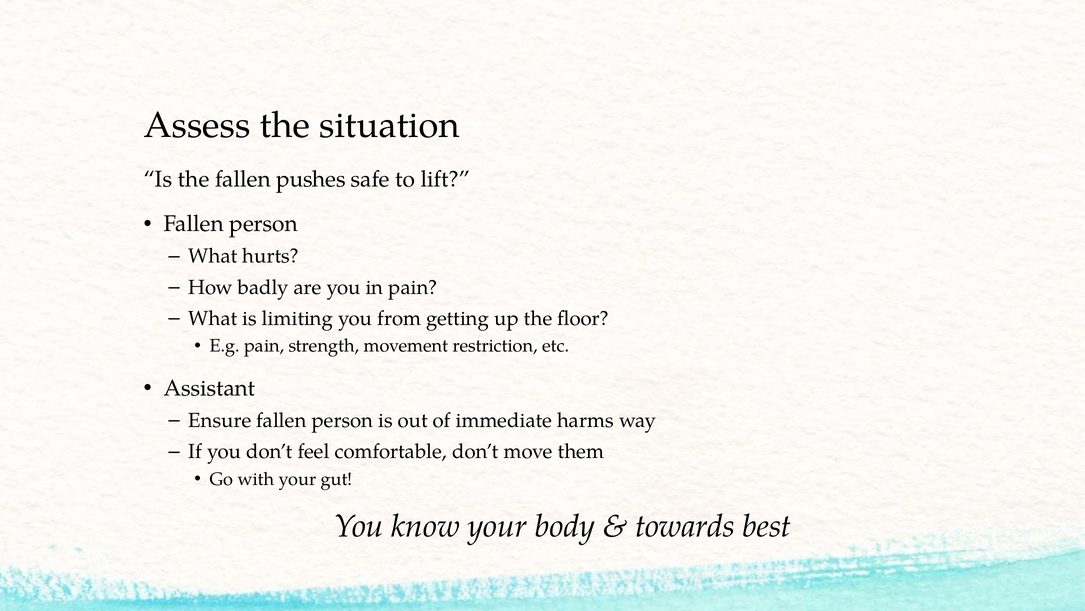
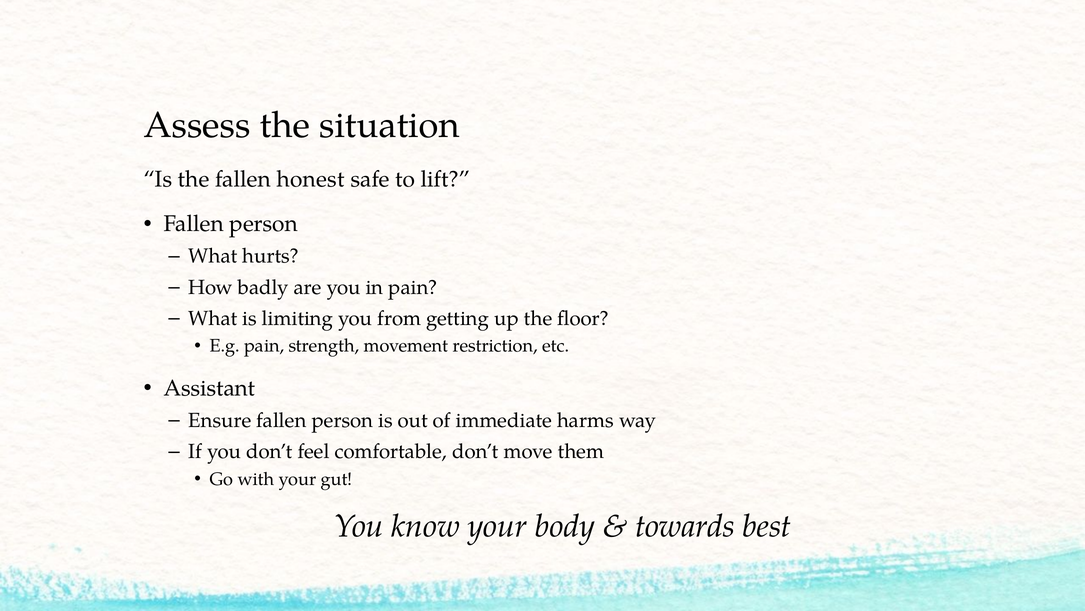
pushes: pushes -> honest (311, 179)
